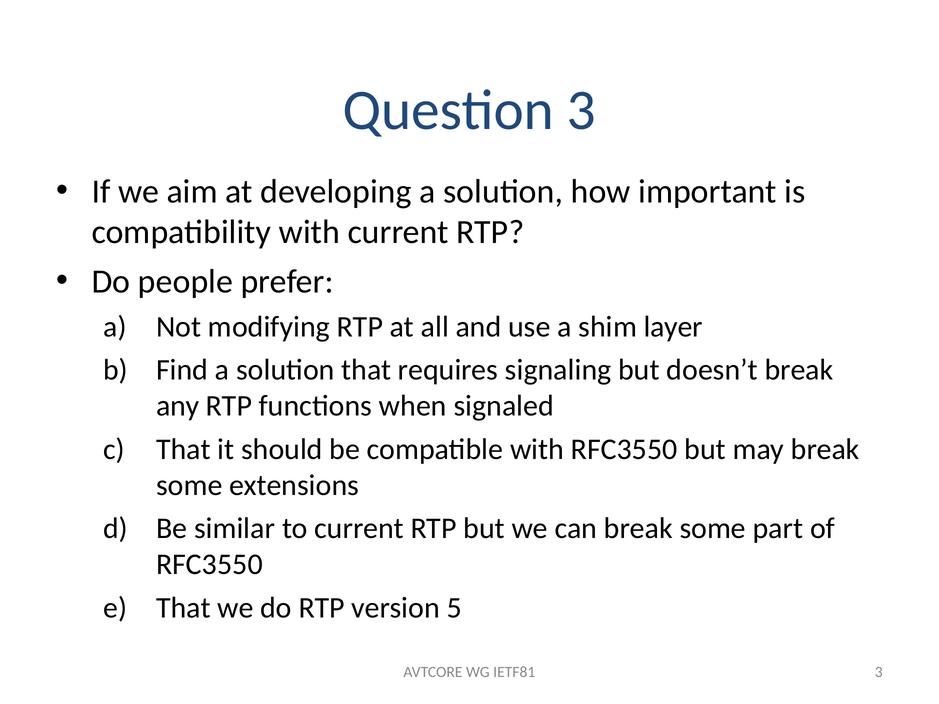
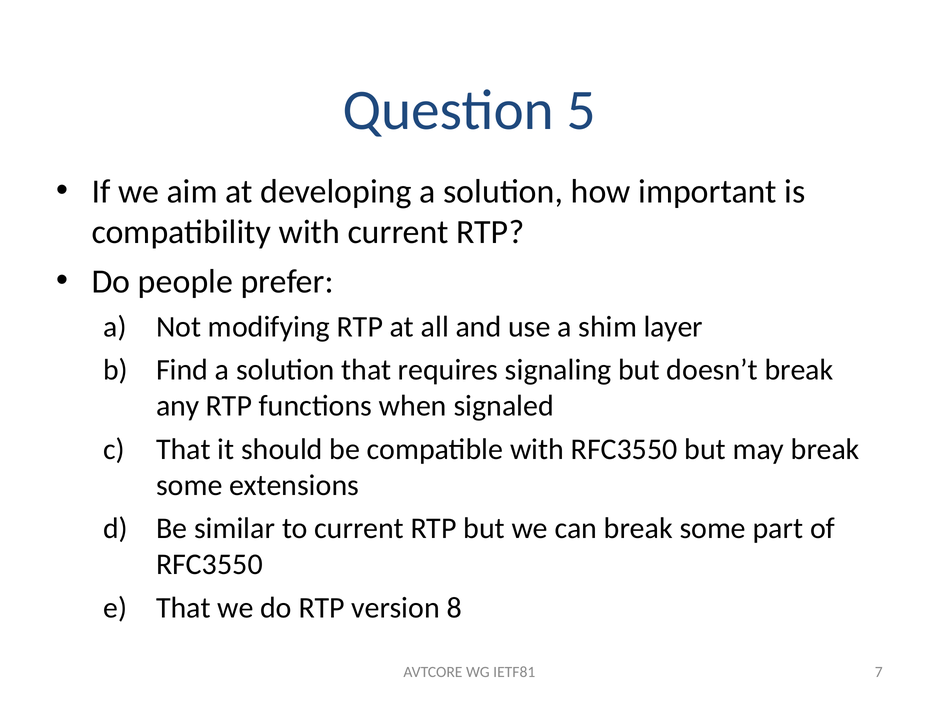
Question 3: 3 -> 5 (581, 110)
5: 5 -> 8 (454, 608)
IETF81 3: 3 -> 7 (879, 672)
